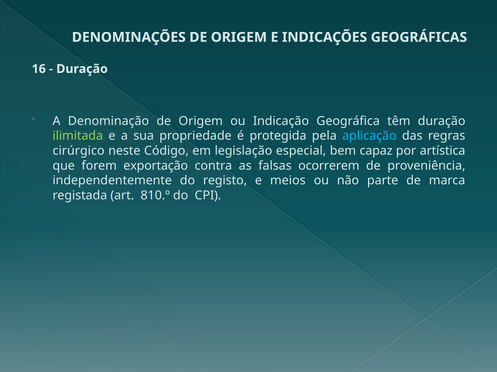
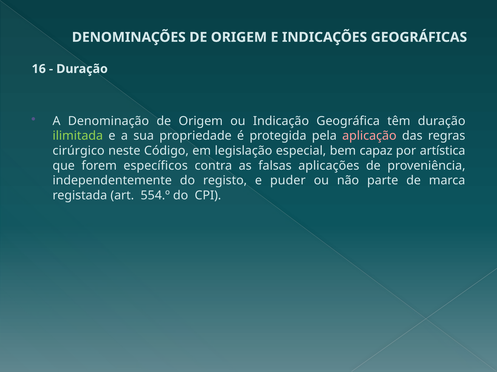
aplicação colour: light blue -> pink (369, 136)
exportação: exportação -> específicos (156, 166)
ocorrerem: ocorrerem -> aplicações (329, 166)
meios: meios -> puder (288, 181)
810.º: 810.º -> 554.º (155, 196)
